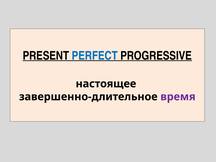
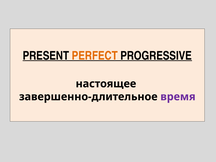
PERFECT colour: blue -> orange (95, 56)
